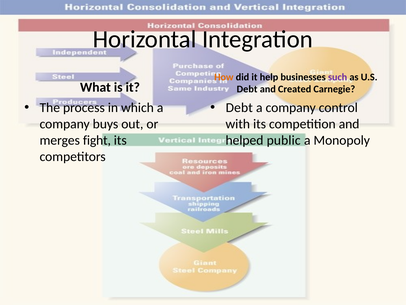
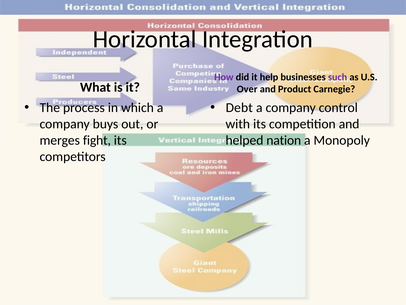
How colour: orange -> purple (224, 77)
Debt: Debt -> Over (247, 89)
Created: Created -> Product (295, 89)
public: public -> nation (284, 140)
